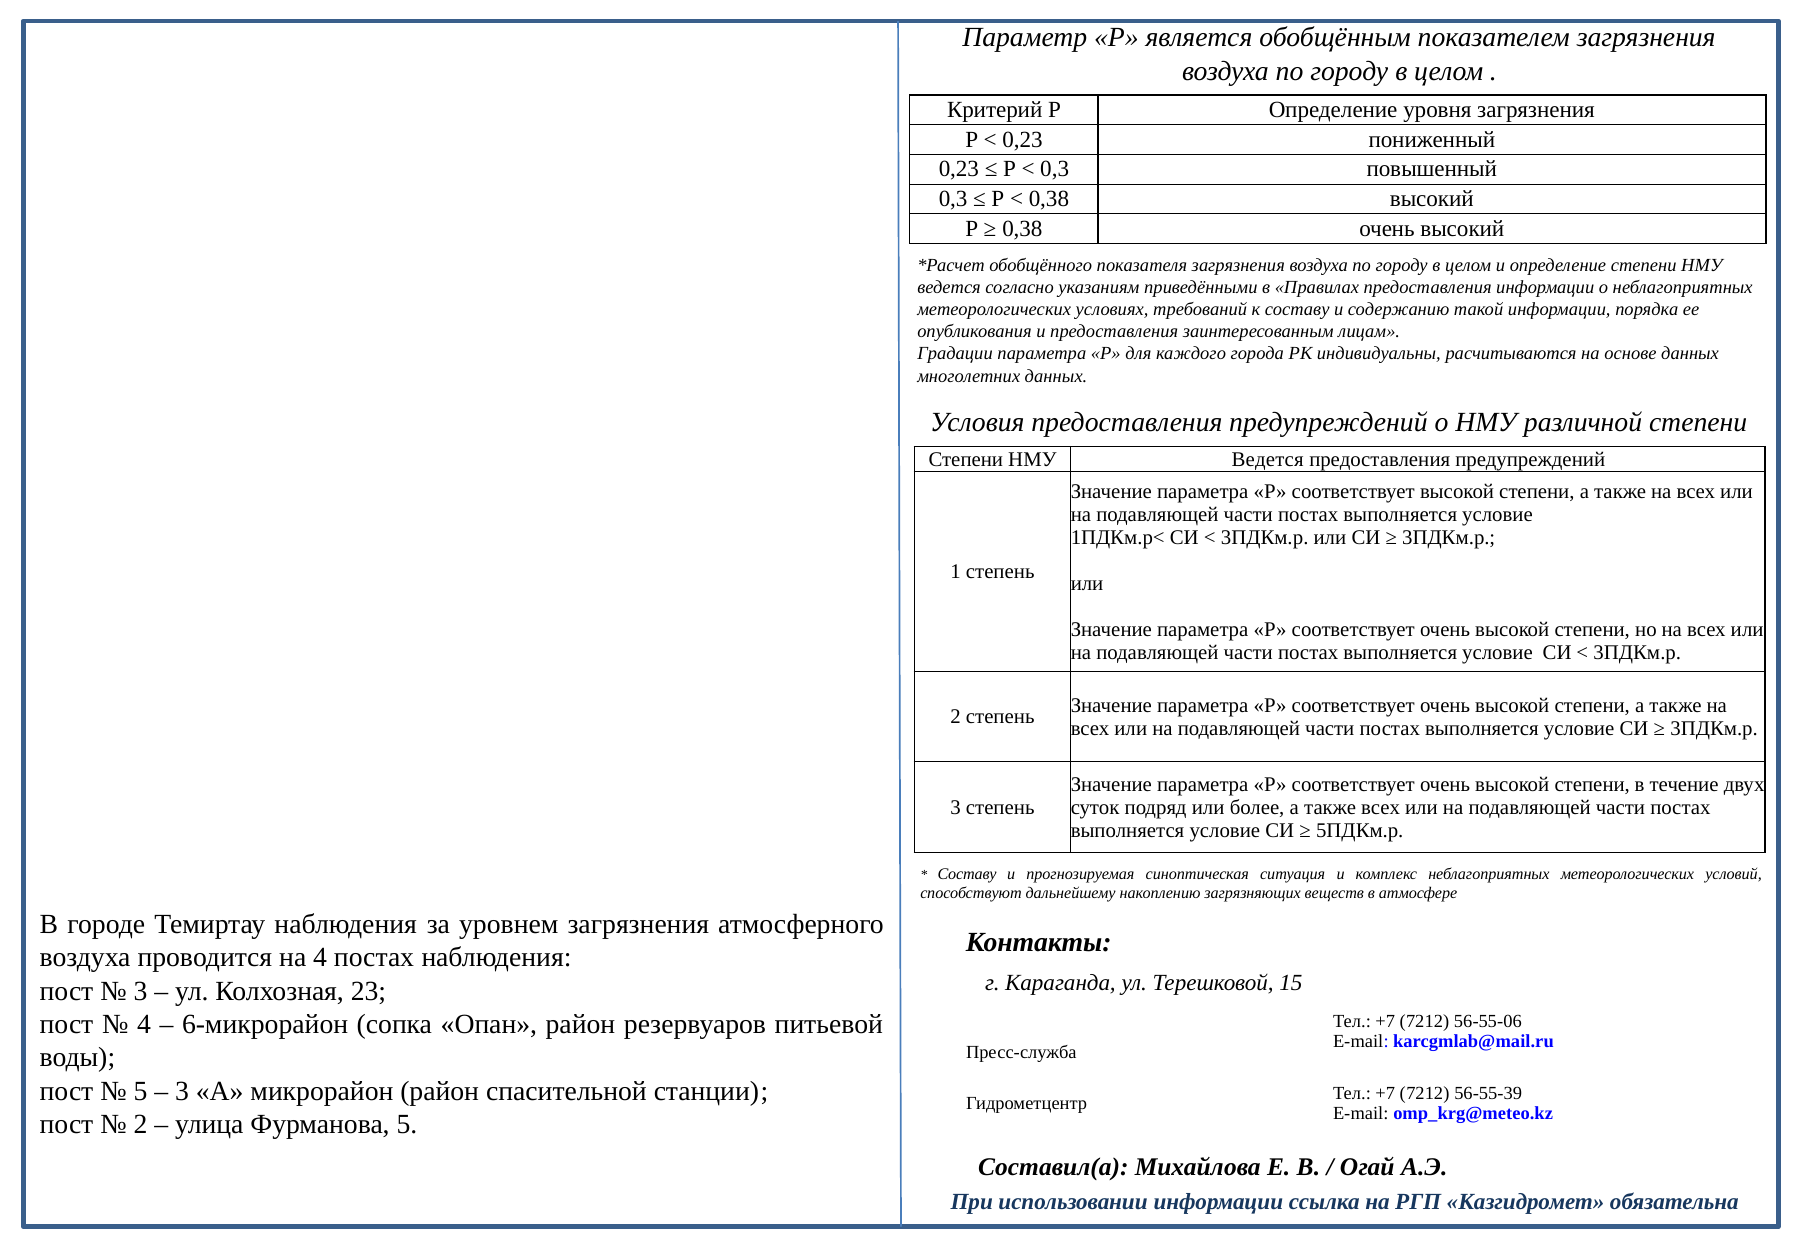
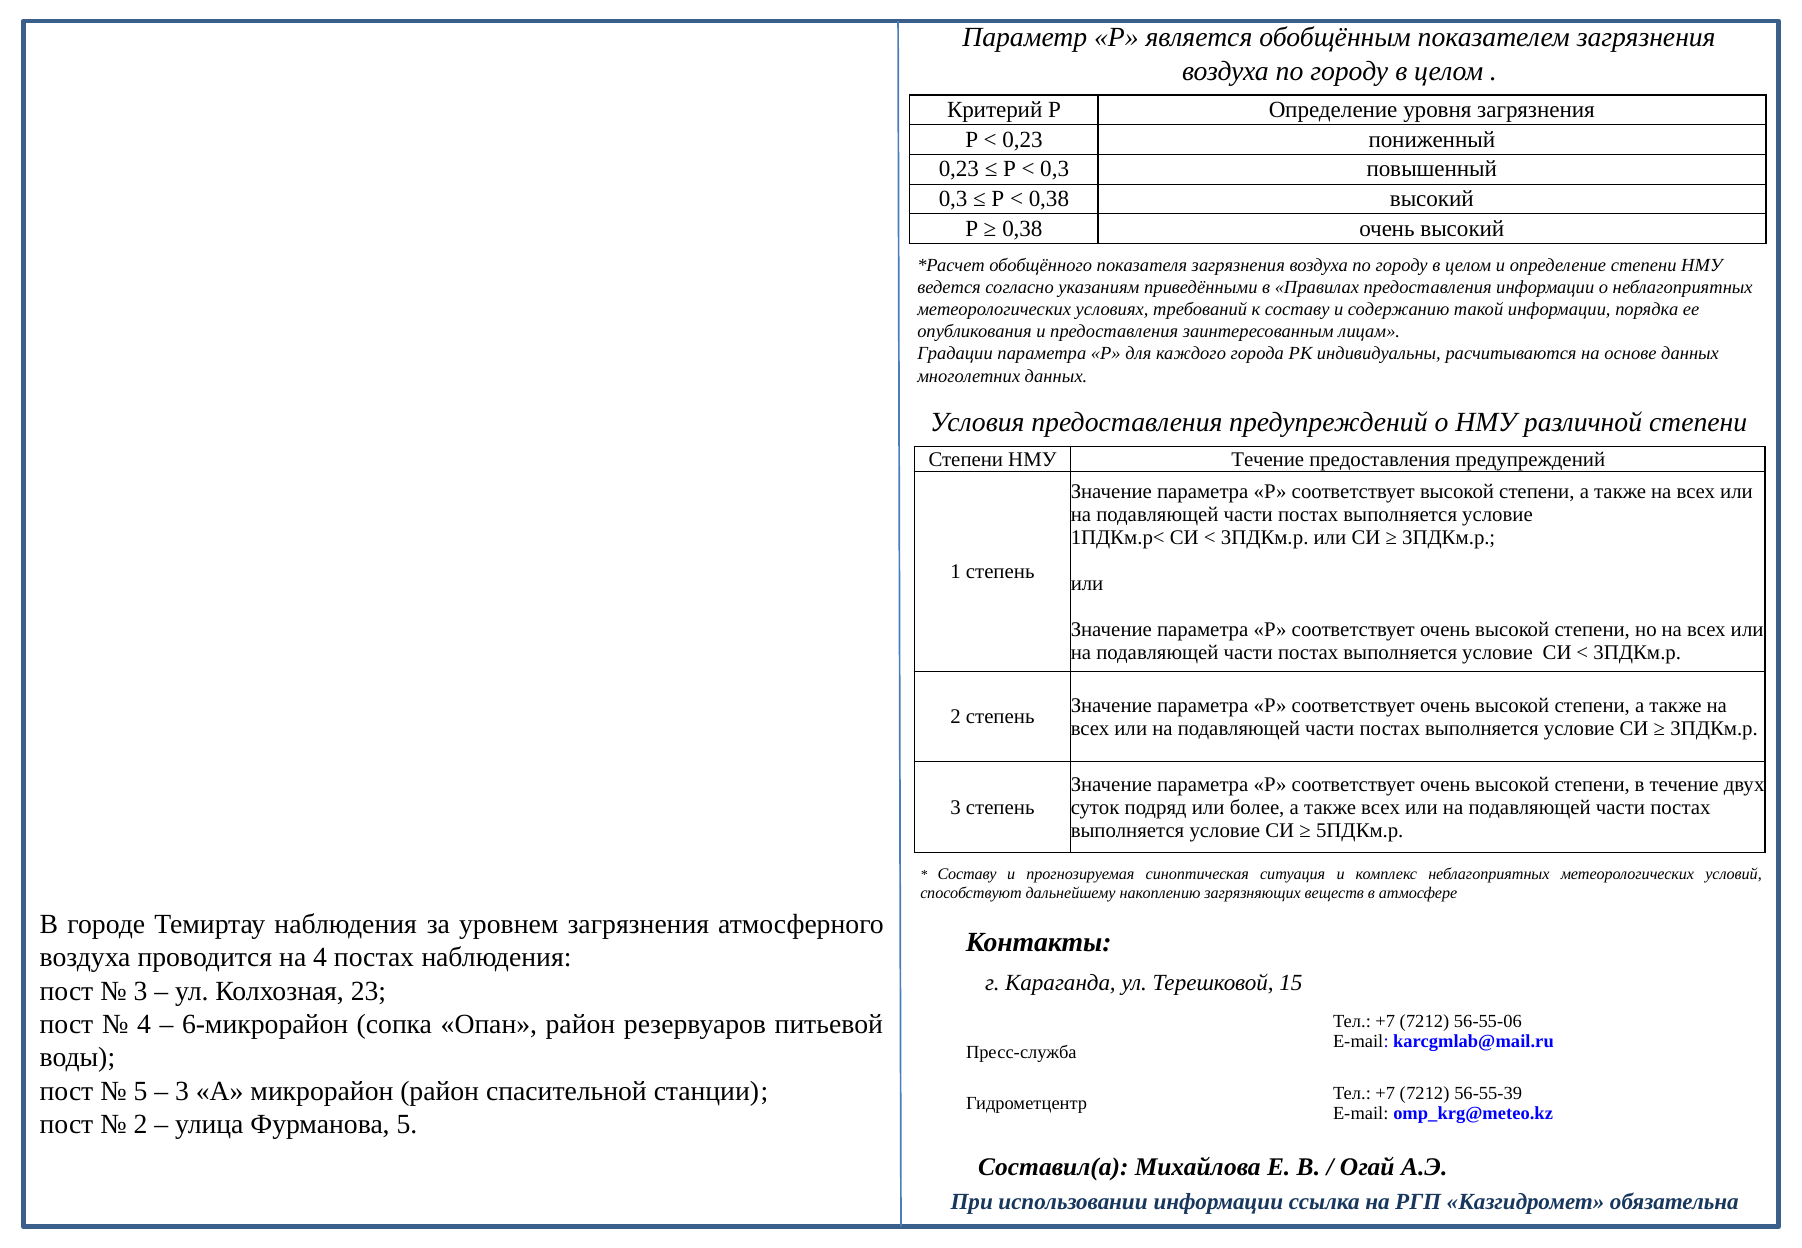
Ведется: Ведется -> Течение (1268, 459)
